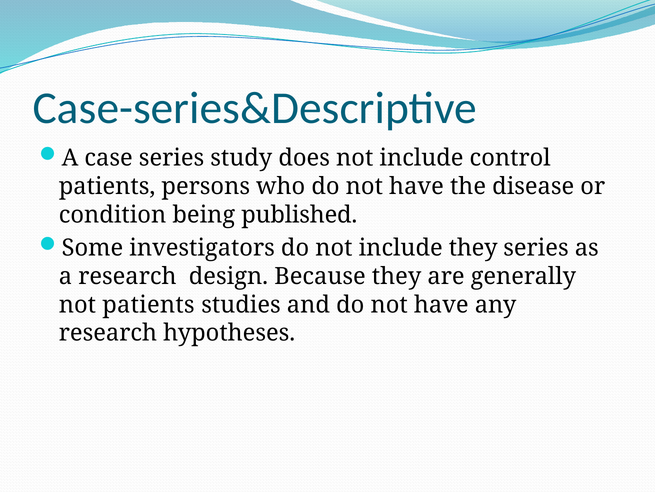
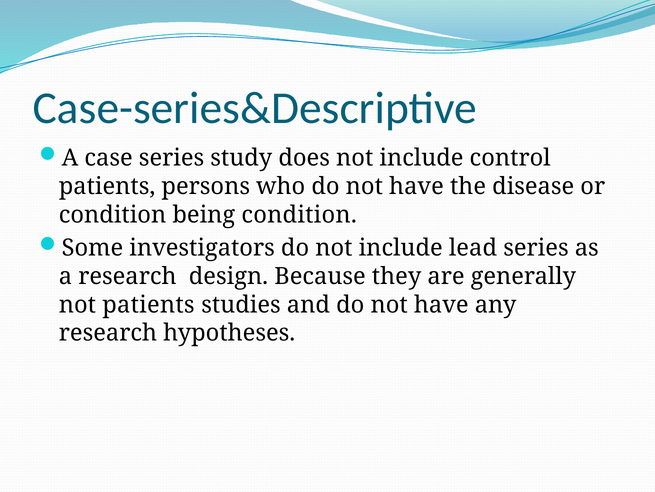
being published: published -> condition (299, 214)
include they: they -> lead (473, 248)
